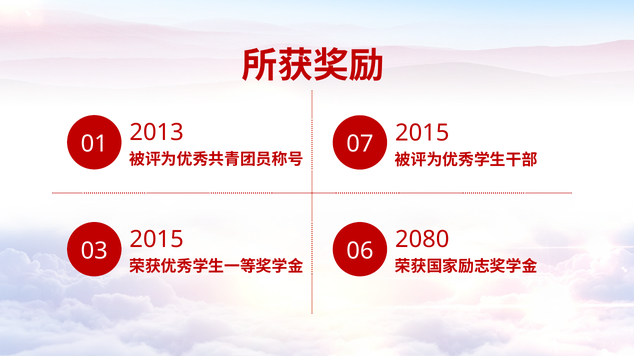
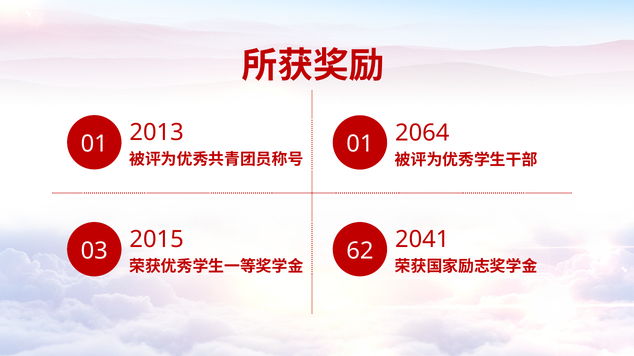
2013 07: 07 -> 01 (360, 144)
2015: 2015 -> 2064 (422, 133)
06: 06 -> 62 (360, 251)
2080: 2080 -> 2041 (422, 240)
